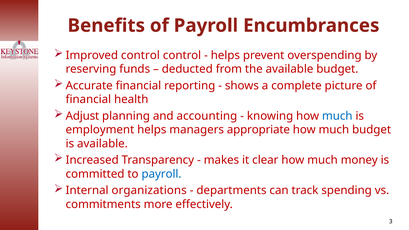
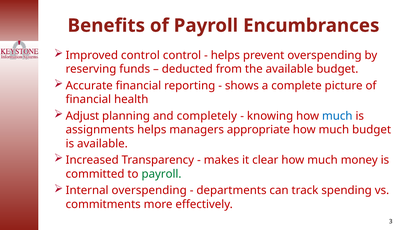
accounting: accounting -> completely (207, 116)
employment: employment -> assignments (100, 130)
payroll colour: blue -> green (162, 174)
Internal organizations: organizations -> overspending (149, 191)
